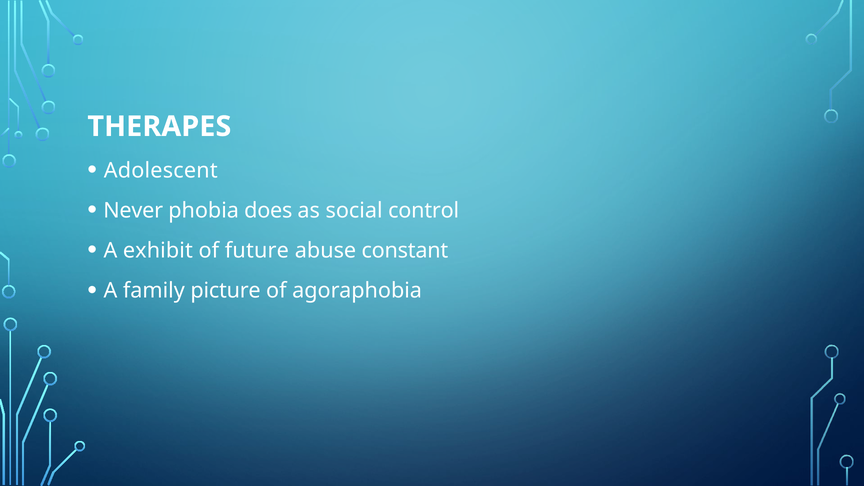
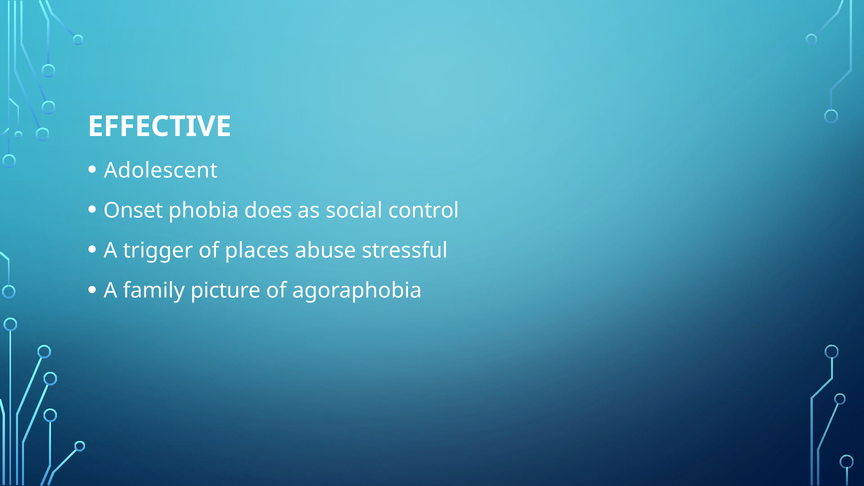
THERAPES: THERAPES -> EFFECTIVE (159, 126)
Never: Never -> Onset (133, 211)
exhibit: exhibit -> trigger (158, 251)
future: future -> places (257, 251)
constant: constant -> stressful (405, 251)
